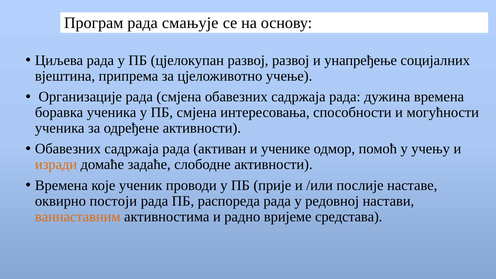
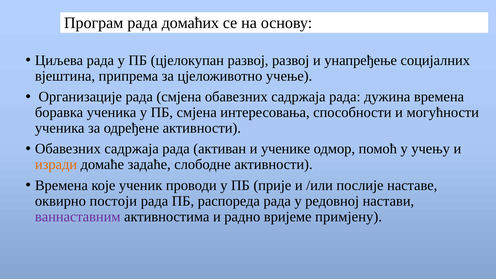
смањује: смањује -> домаћих (190, 23)
ваннаставним colour: orange -> purple (78, 217)
средстава: средстава -> примјену (349, 217)
